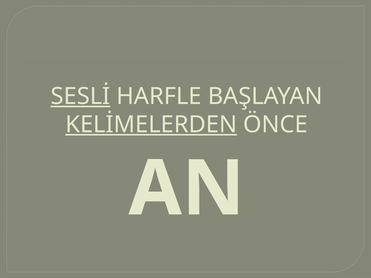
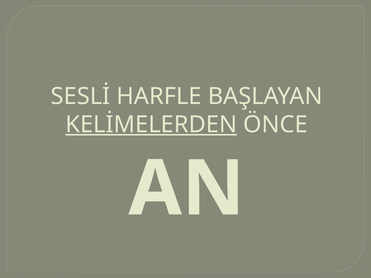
SESLİ underline: present -> none (80, 96)
